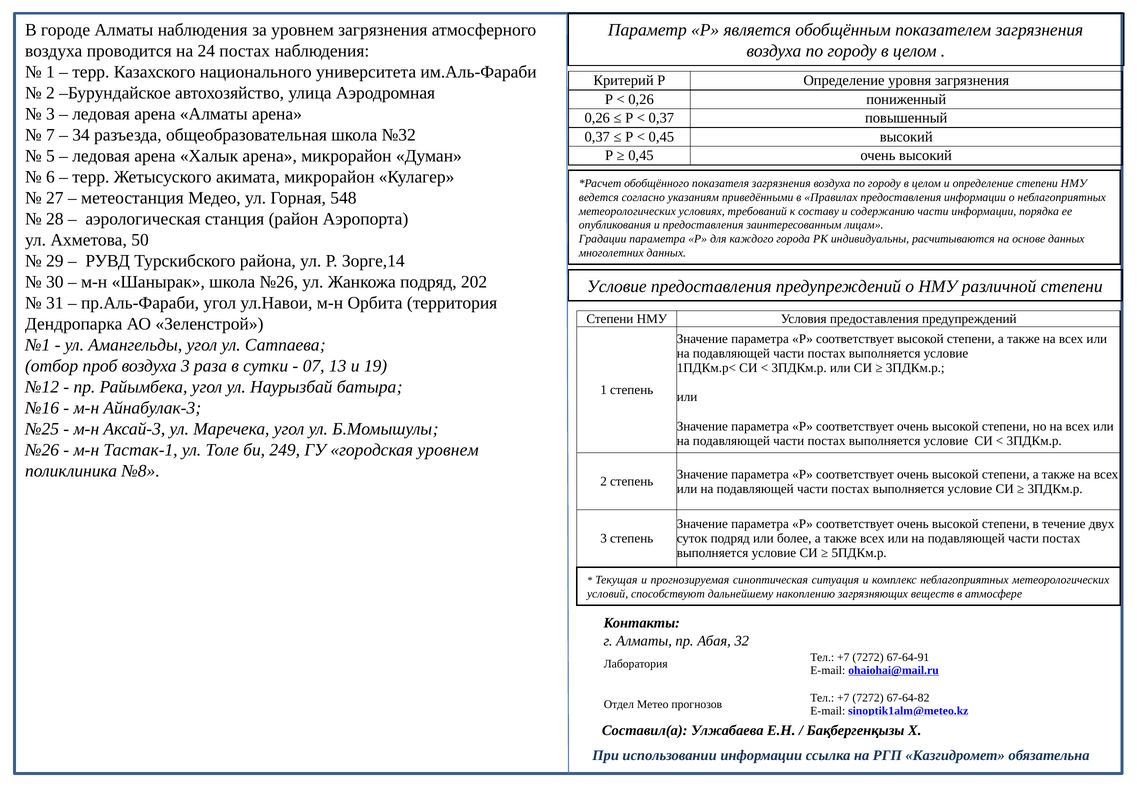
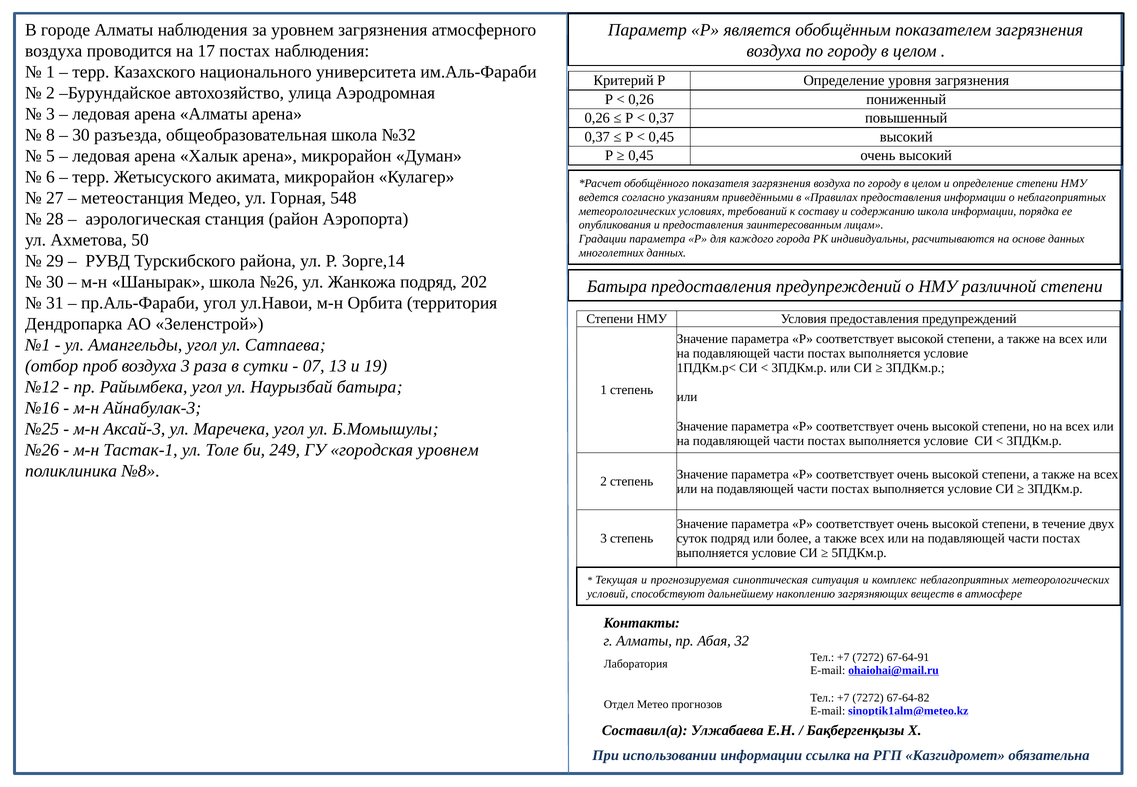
24: 24 -> 17 (206, 51)
7: 7 -> 8 (50, 135)
34: 34 -> 30 (81, 135)
содержанию части: части -> школа (933, 211)
Условие: Условие -> Батыра (617, 286)
